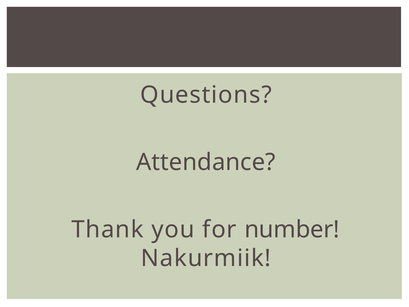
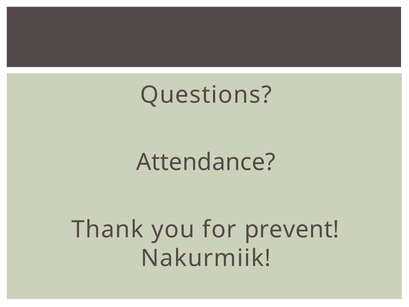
number: number -> prevent (292, 229)
